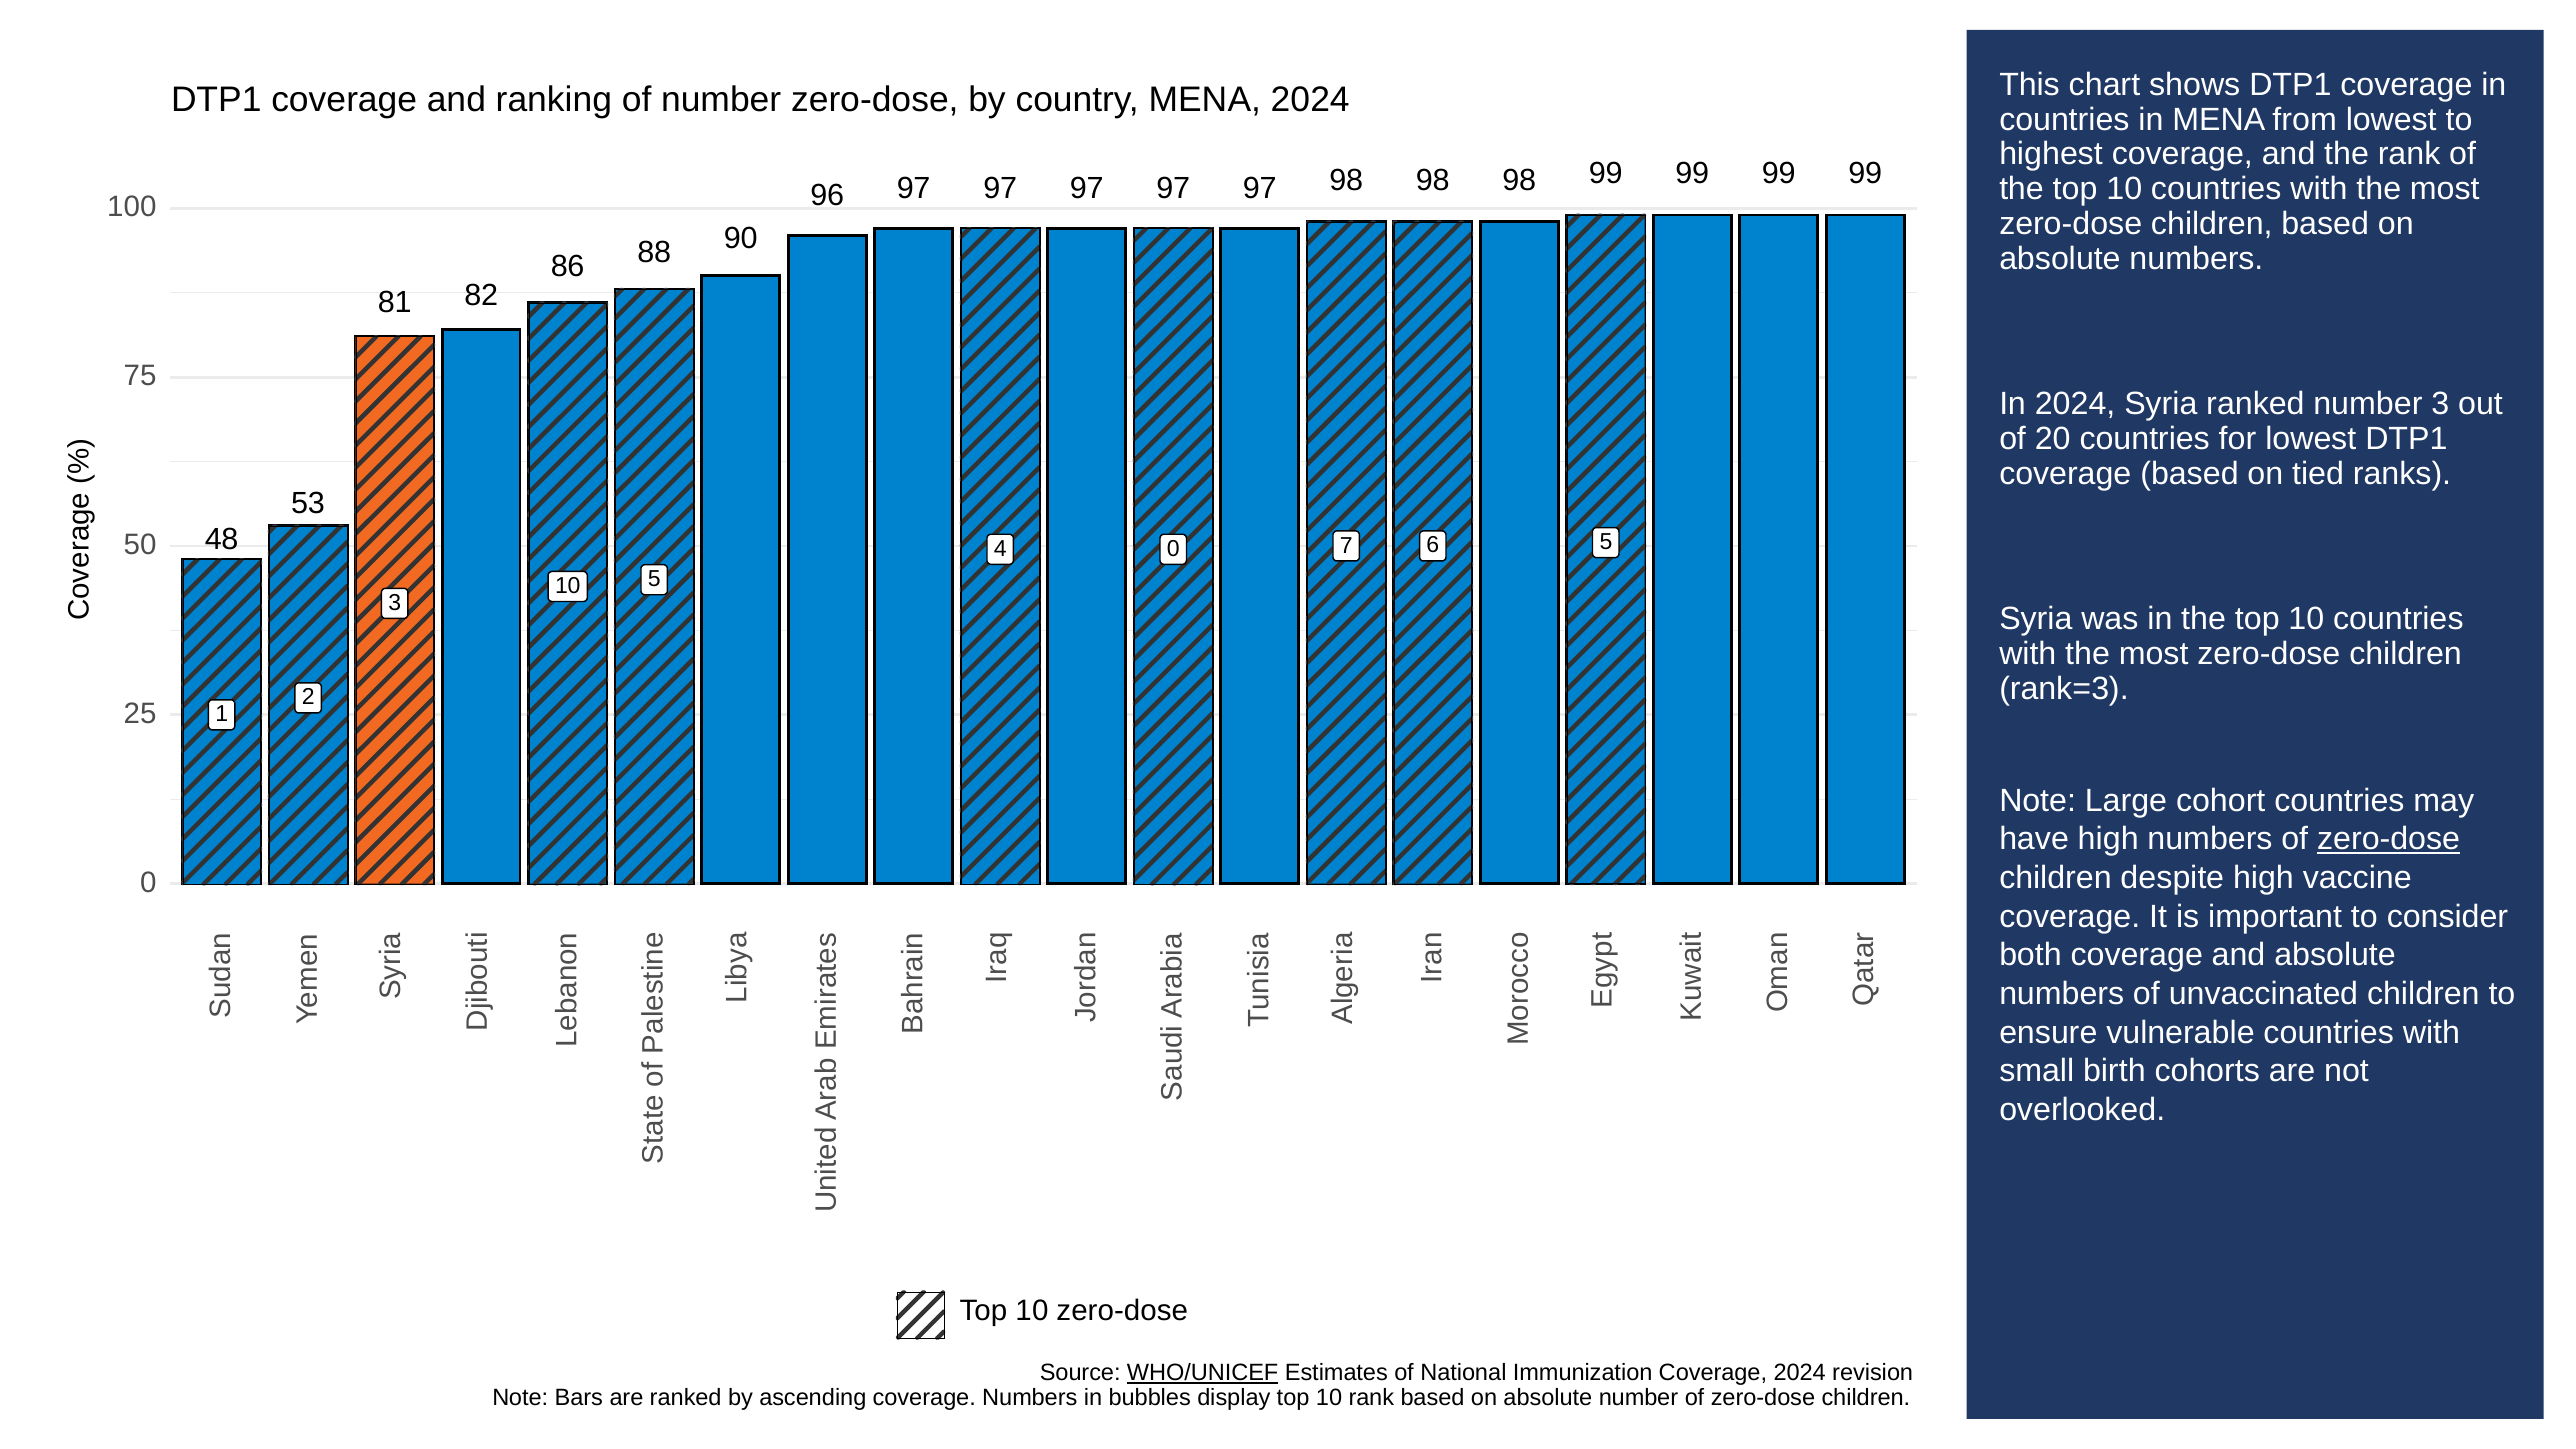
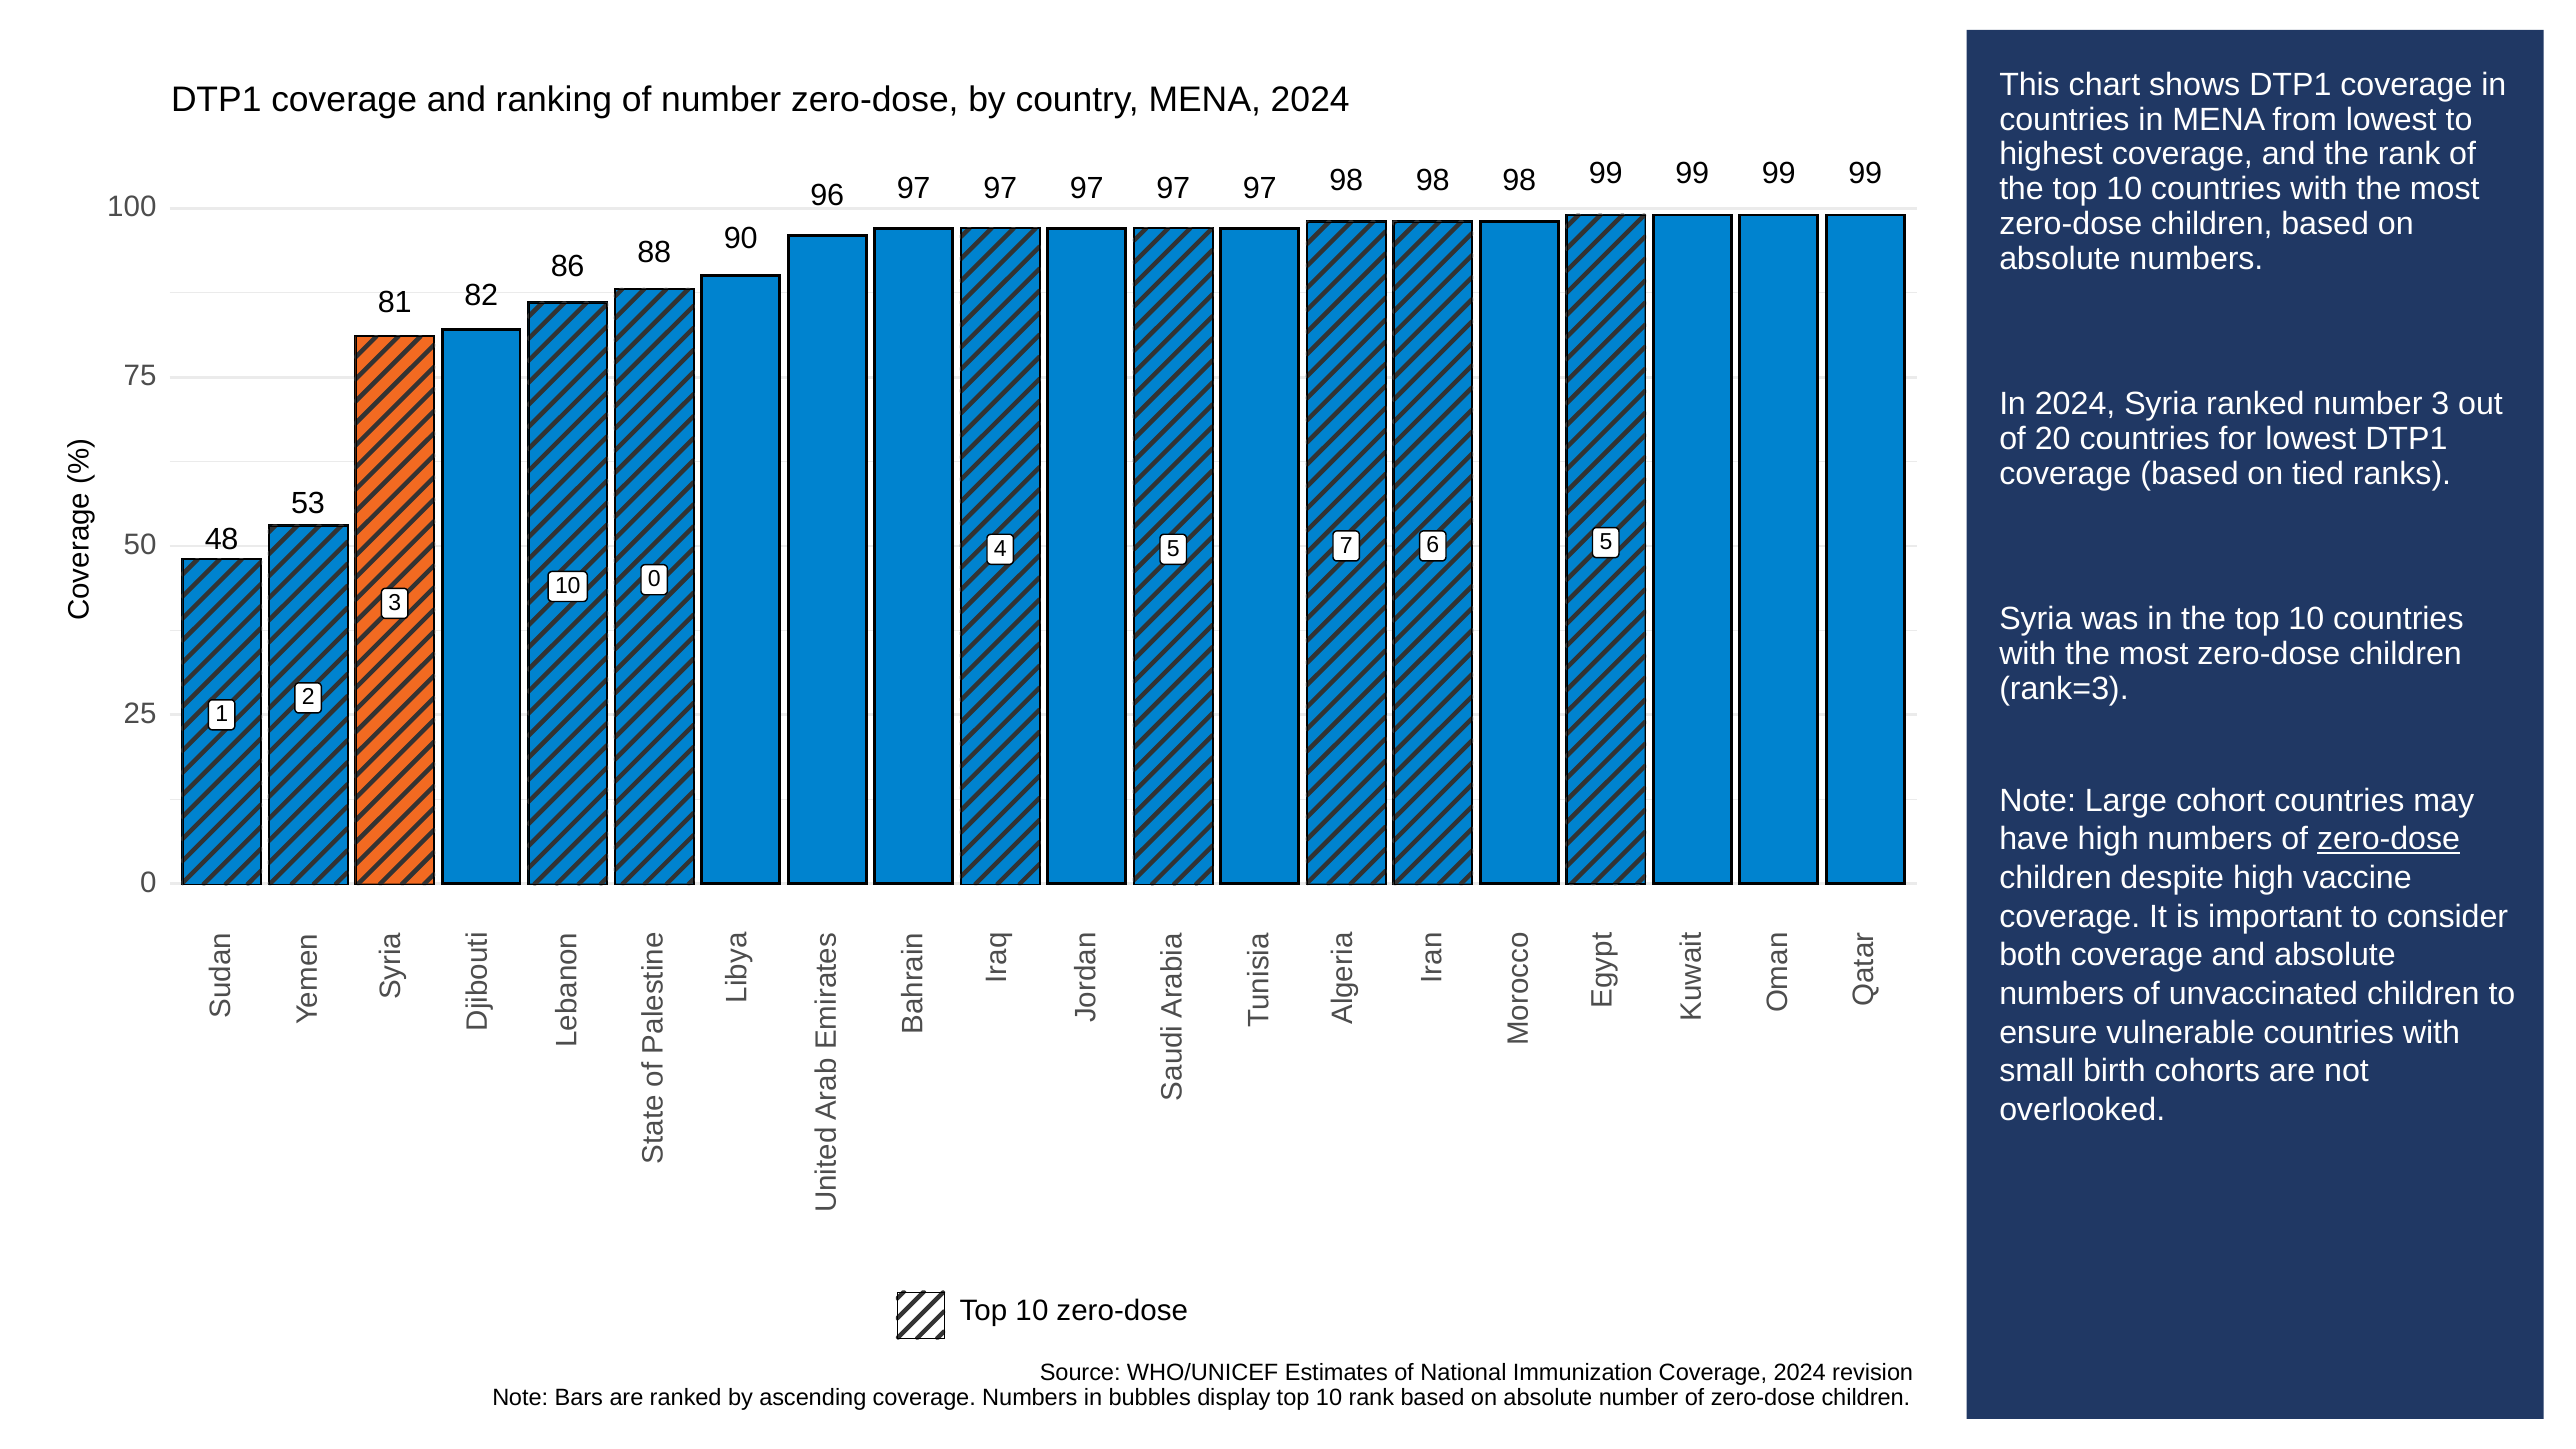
4 0: 0 -> 5 (1173, 548)
10 5: 5 -> 0 (654, 579)
WHO/UNICEF underline: present -> none (1203, 1373)
